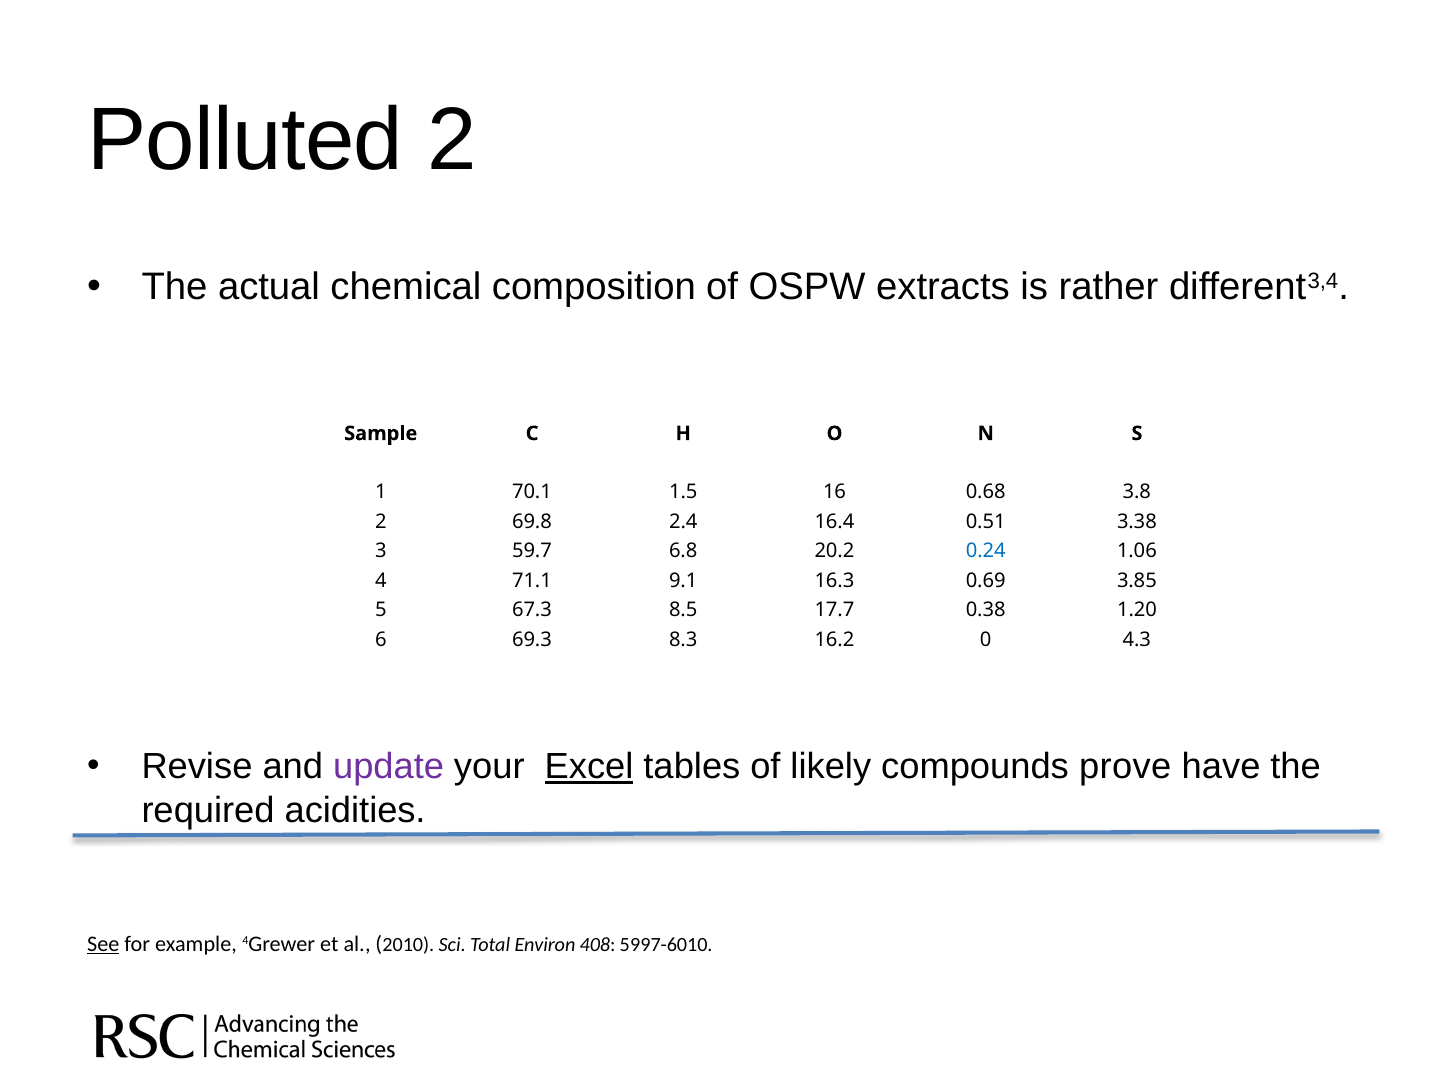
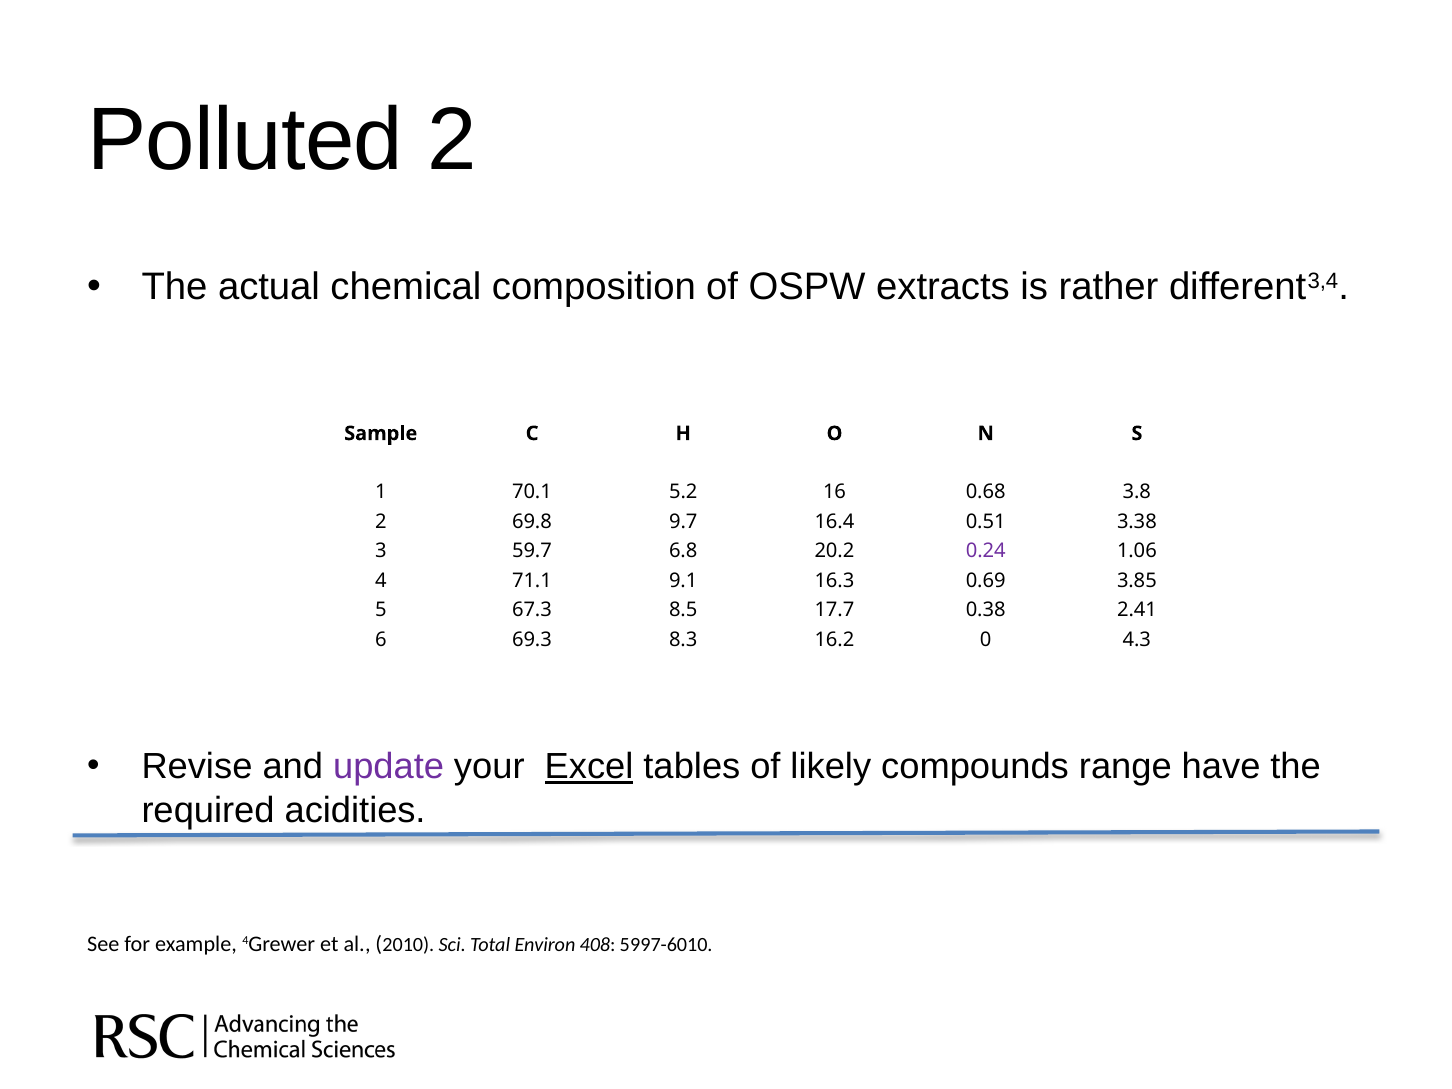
1.5: 1.5 -> 5.2 (683, 492)
2.4: 2.4 -> 9.7 (683, 522)
0.24 colour: blue -> purple (986, 551)
1.20: 1.20 -> 2.41 (1137, 610)
prove: prove -> range (1125, 767)
See underline: present -> none (103, 944)
